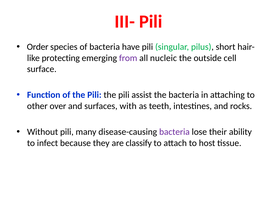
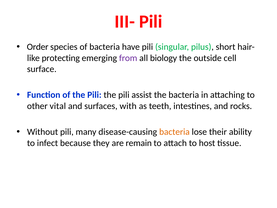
nucleic: nucleic -> biology (164, 58)
over: over -> vital (58, 106)
bacteria colour: purple -> orange (174, 132)
classify: classify -> remain (139, 143)
